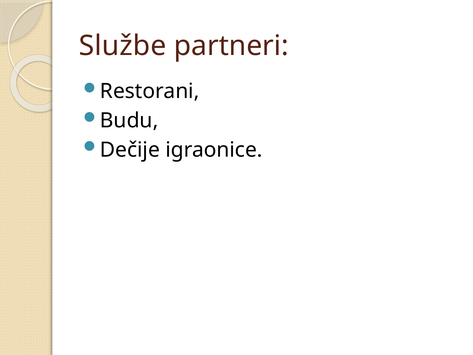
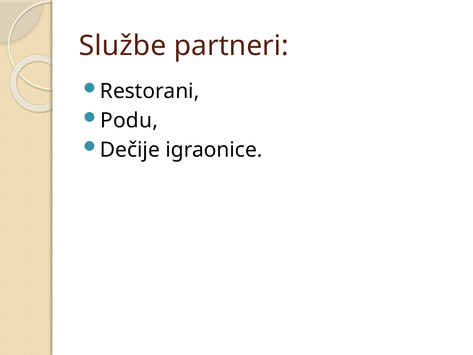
Budu: Budu -> Podu (129, 120)
